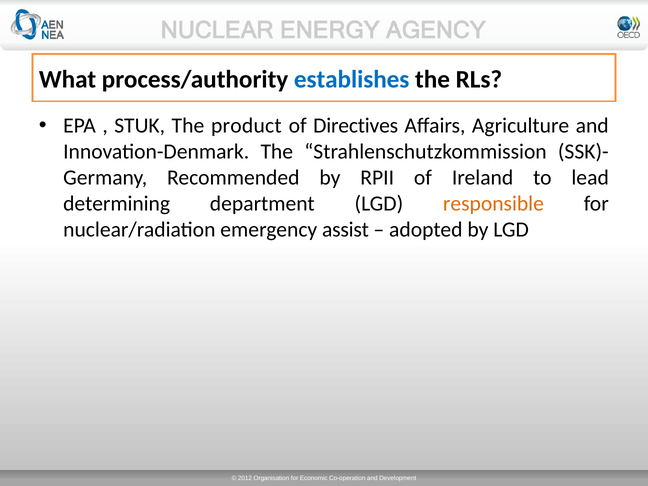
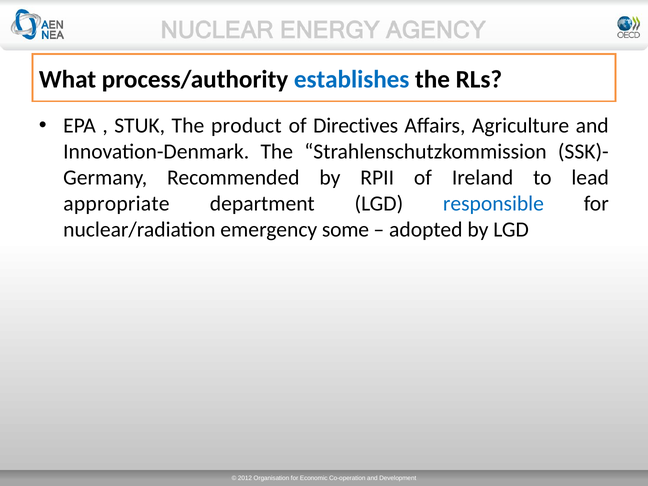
determining: determining -> appropriate (116, 203)
responsible colour: orange -> blue (493, 203)
assist: assist -> some (346, 229)
